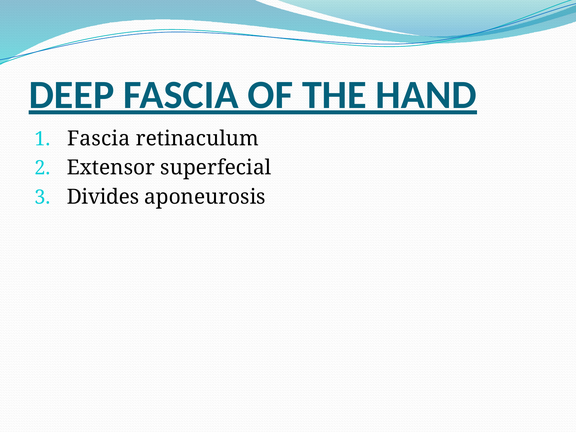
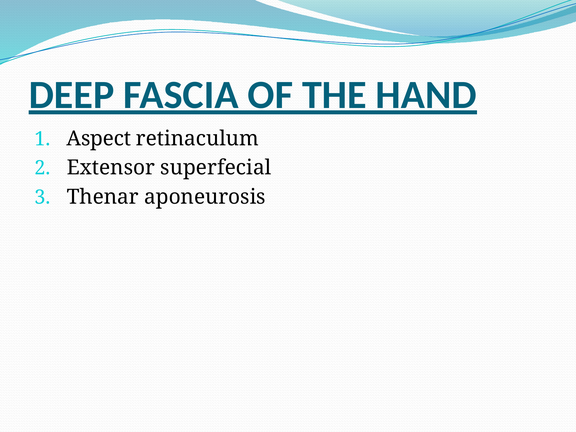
Fascia: Fascia -> Aspect (99, 139)
Divides: Divides -> Thenar (103, 197)
